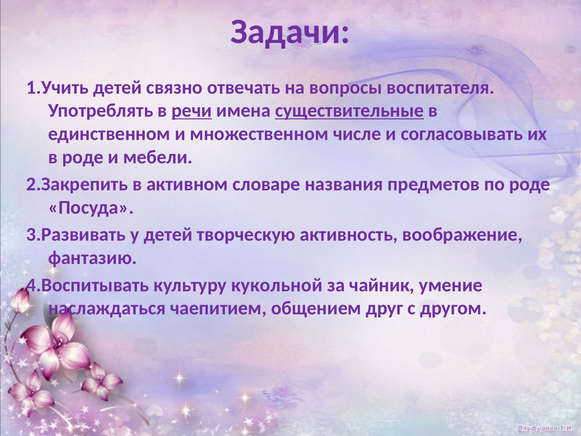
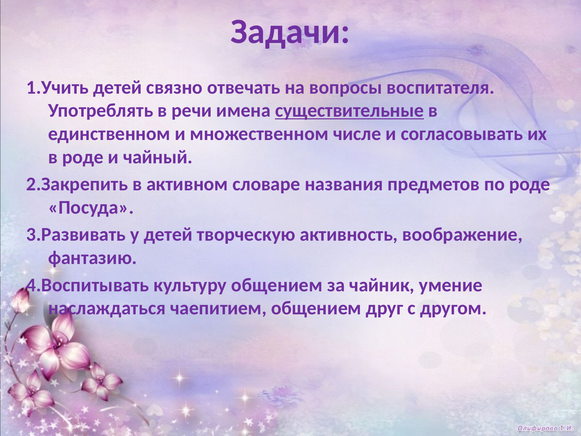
речи underline: present -> none (192, 111)
мебели: мебели -> чайный (158, 157)
культуру кукольной: кукольной -> общением (277, 285)
